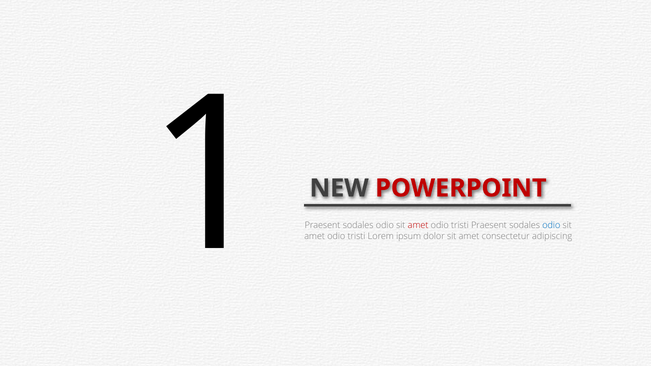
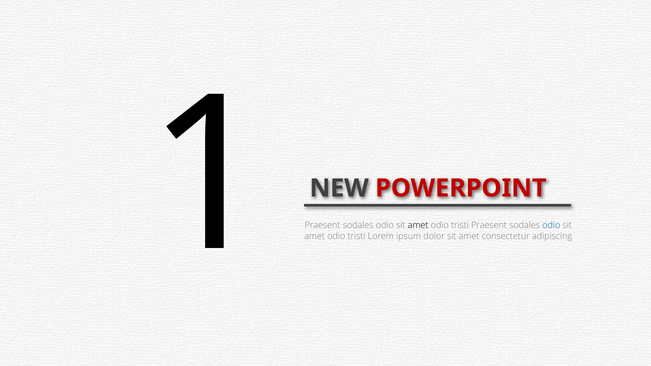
amet colour: red -> black (418, 225)
